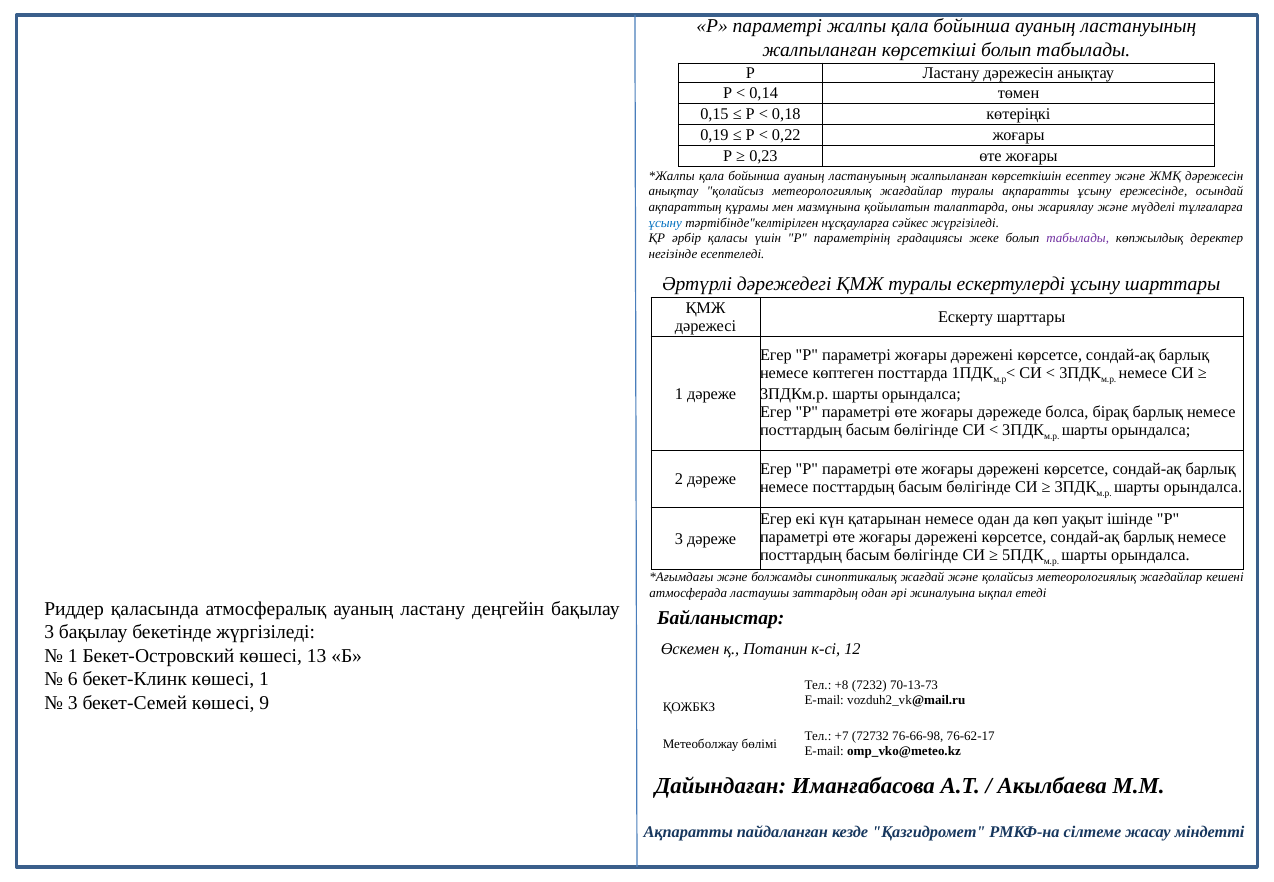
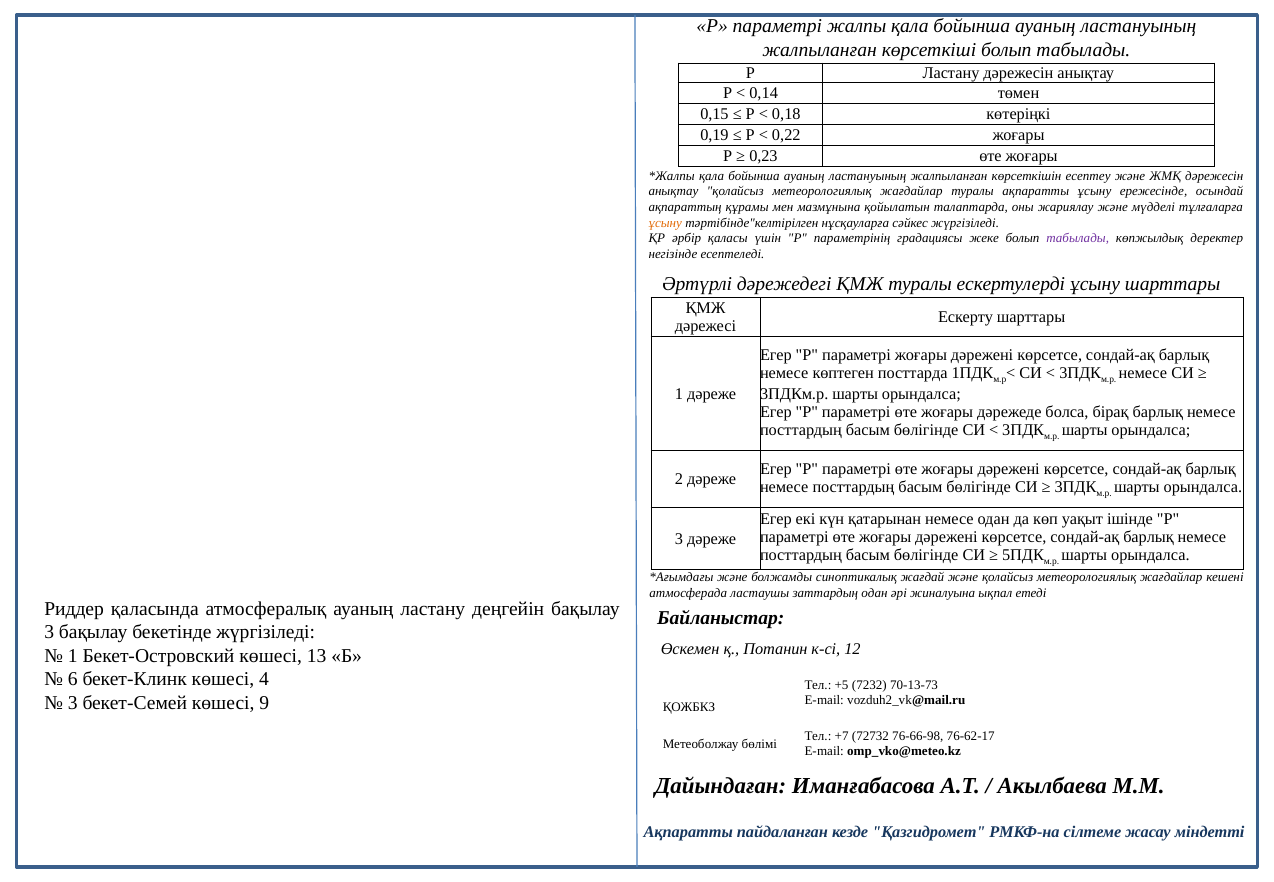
ұсыну colour: blue -> orange (665, 223)
көшесі 1: 1 -> 4 (264, 679)
+8: +8 -> +5 (842, 686)
